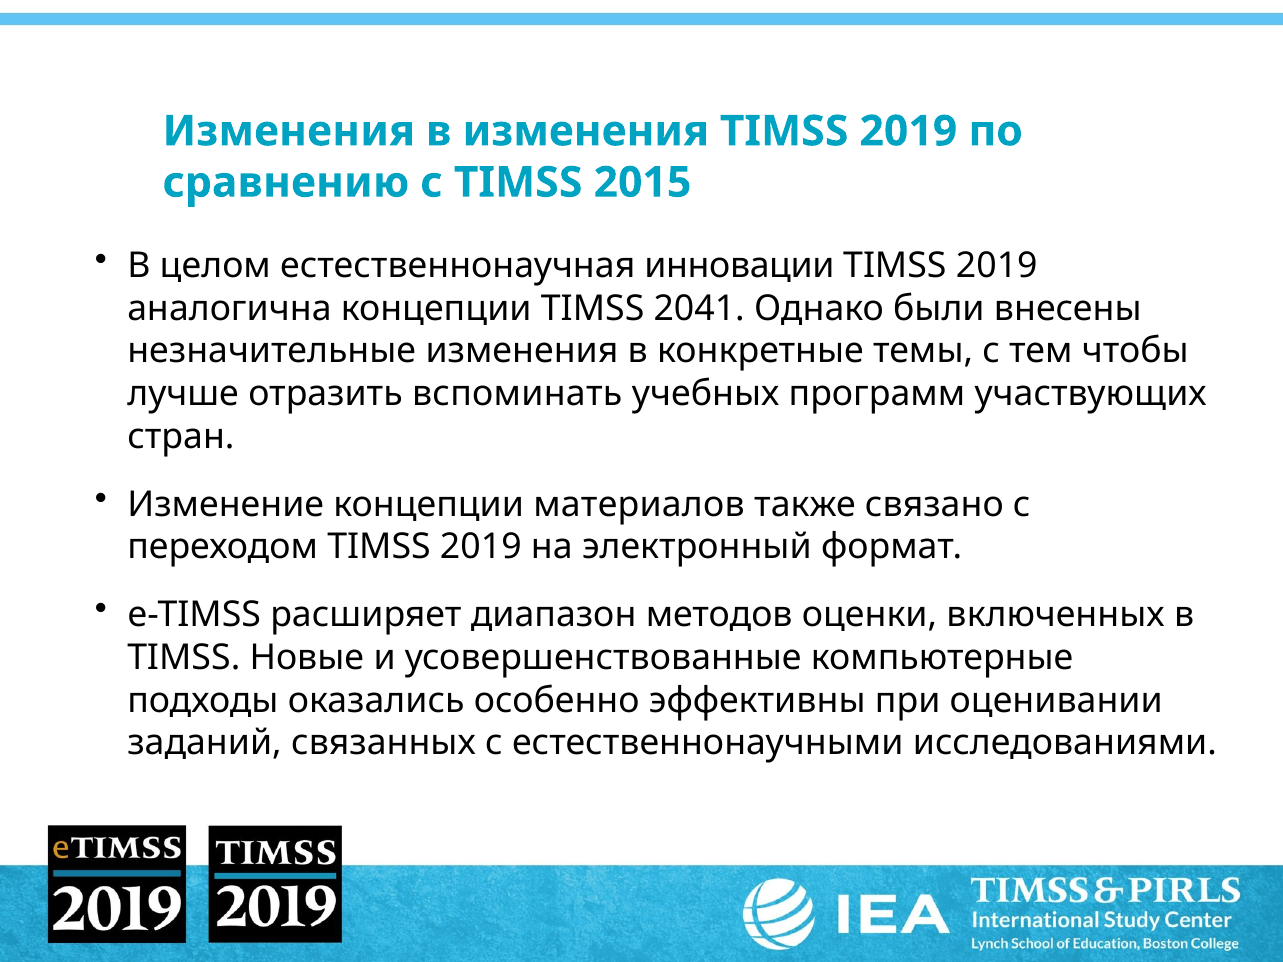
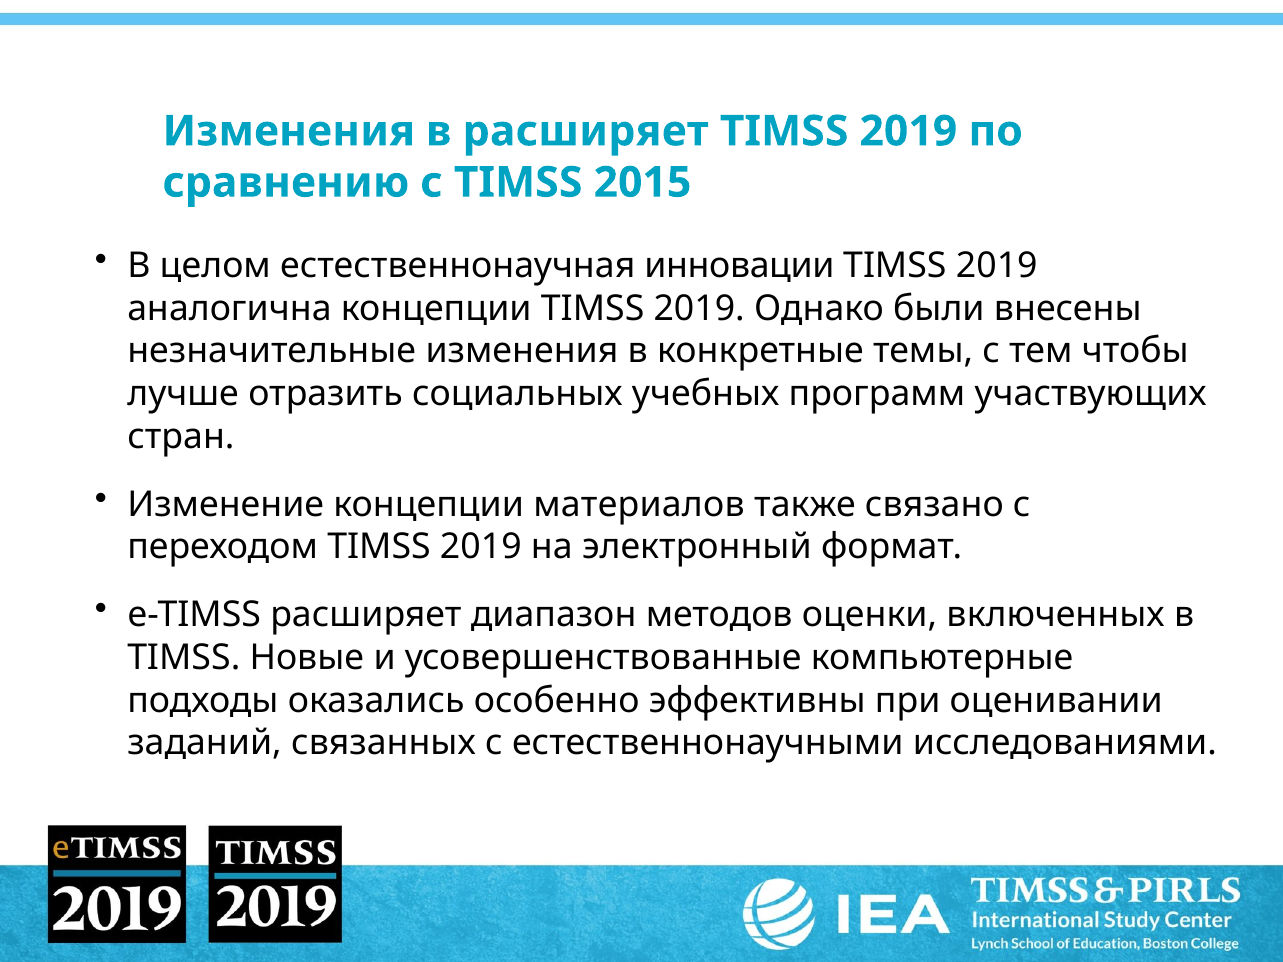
в изменения: изменения -> расширяет (586, 131)
концепции TIMSS 2041: 2041 -> 2019 (699, 308)
вспоминать: вспоминать -> социальных (517, 394)
